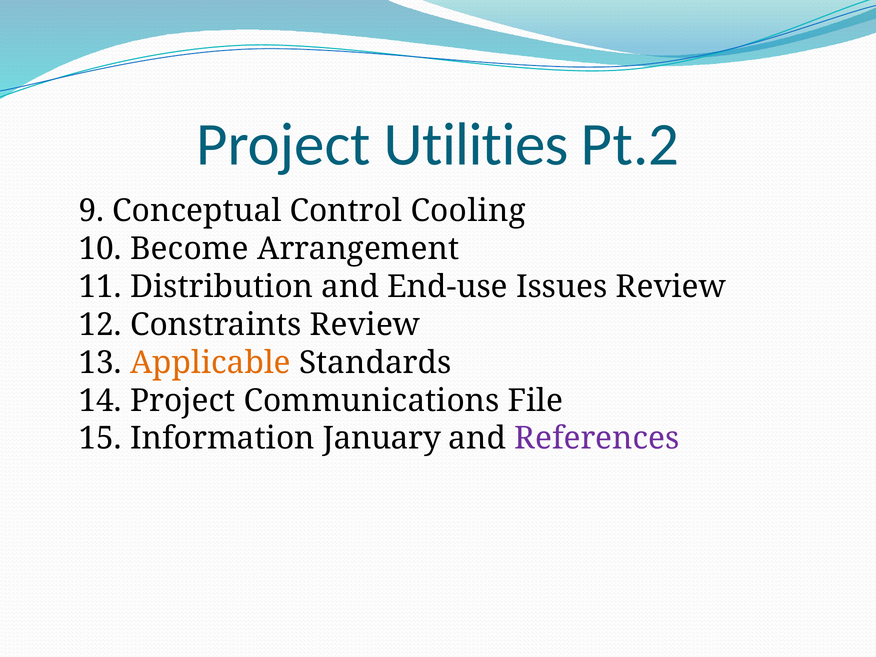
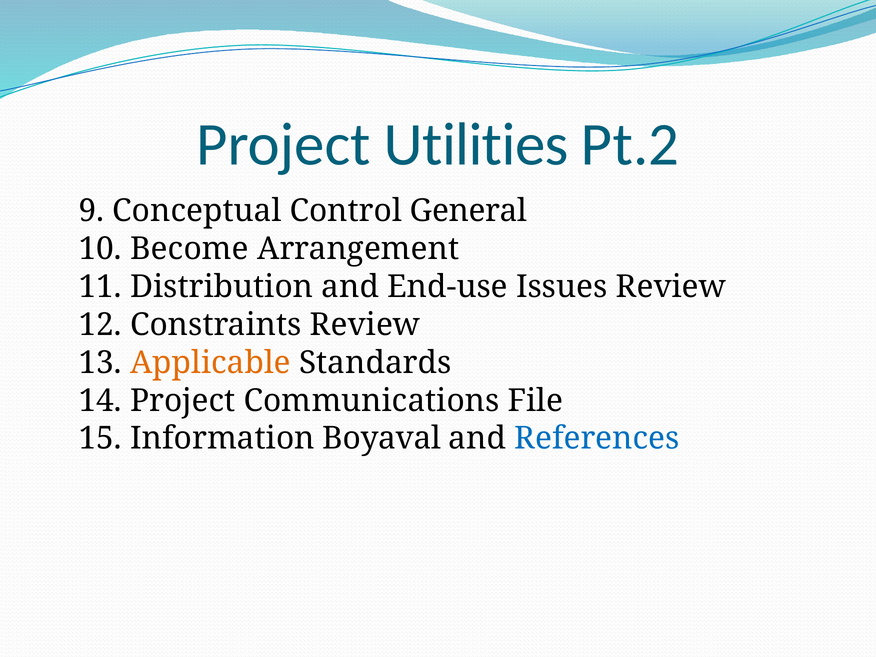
Cooling: Cooling -> General (469, 211)
January: January -> Boyaval (382, 439)
References colour: purple -> blue (597, 439)
